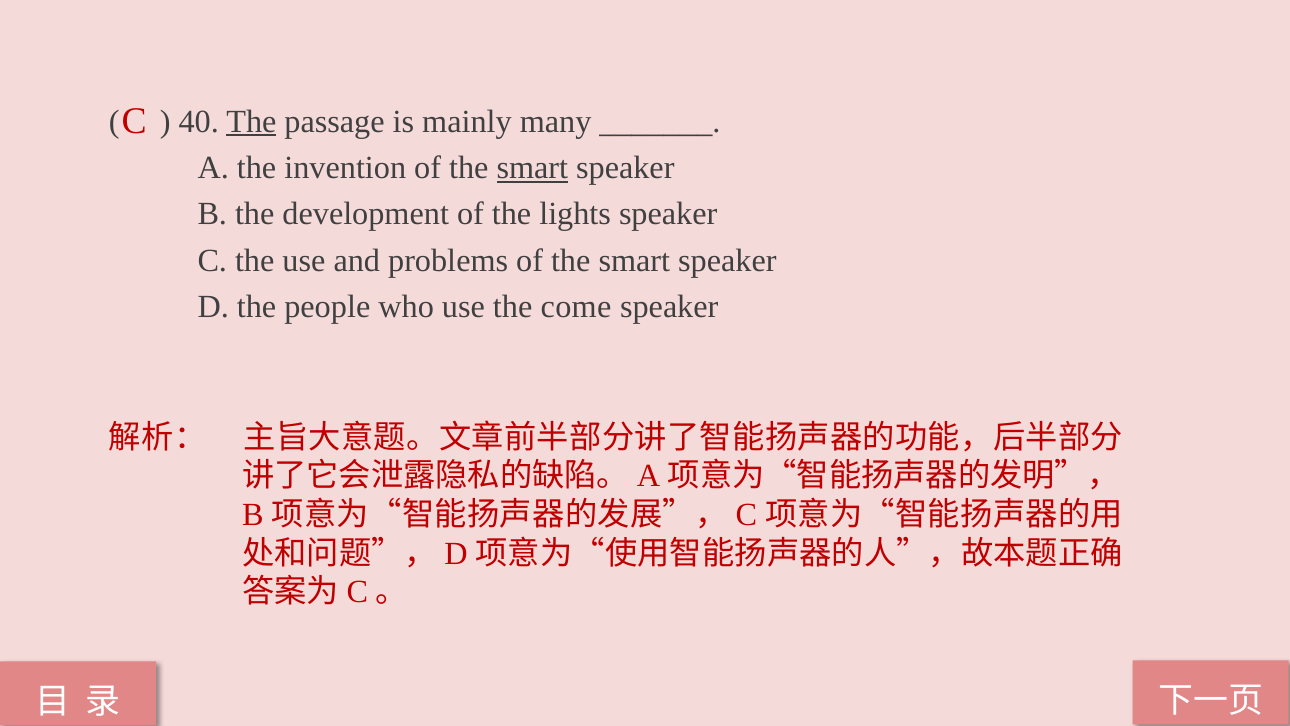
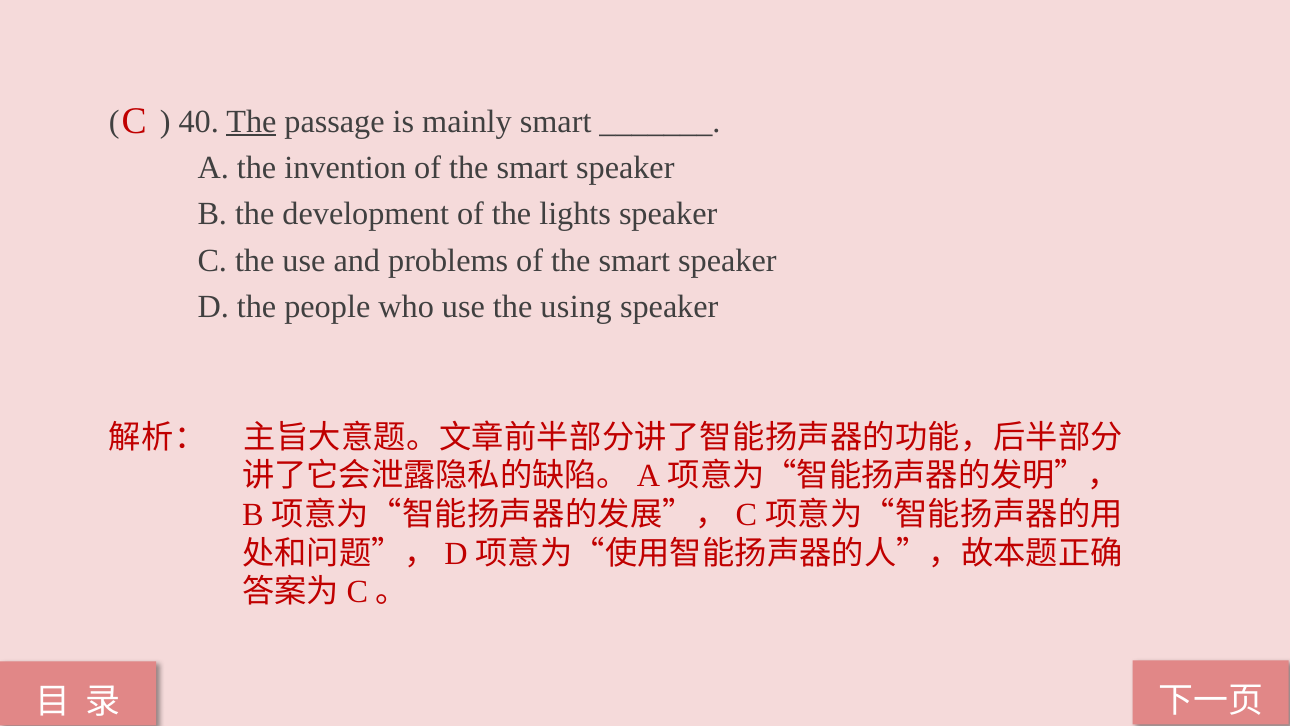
mainly many: many -> smart (556, 121)
smart underline: present -> none (532, 168)
come: come -> using (576, 307)
